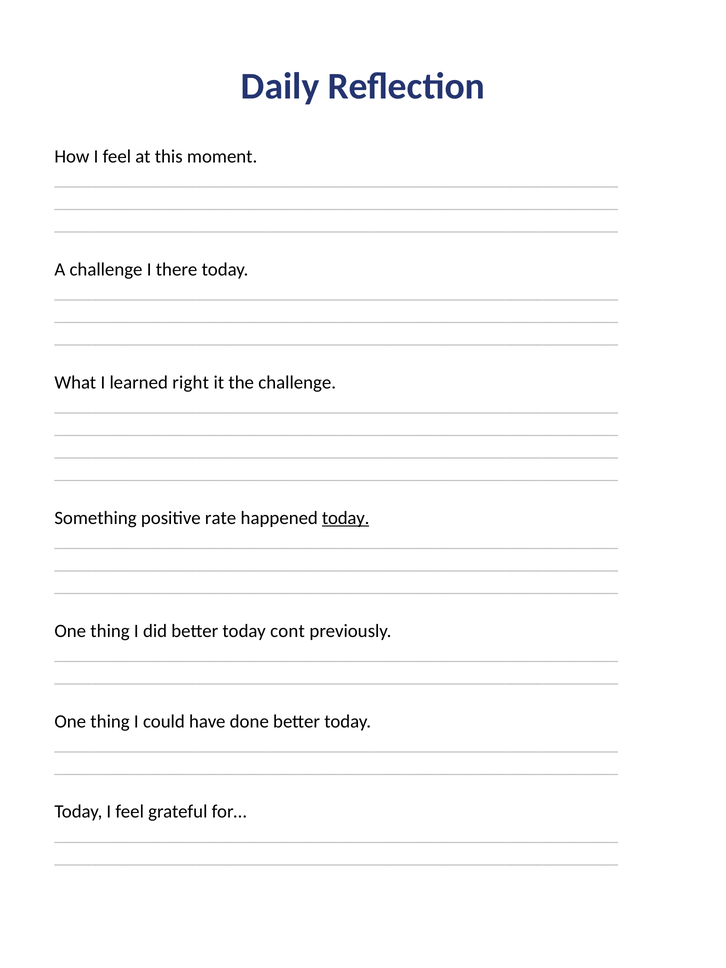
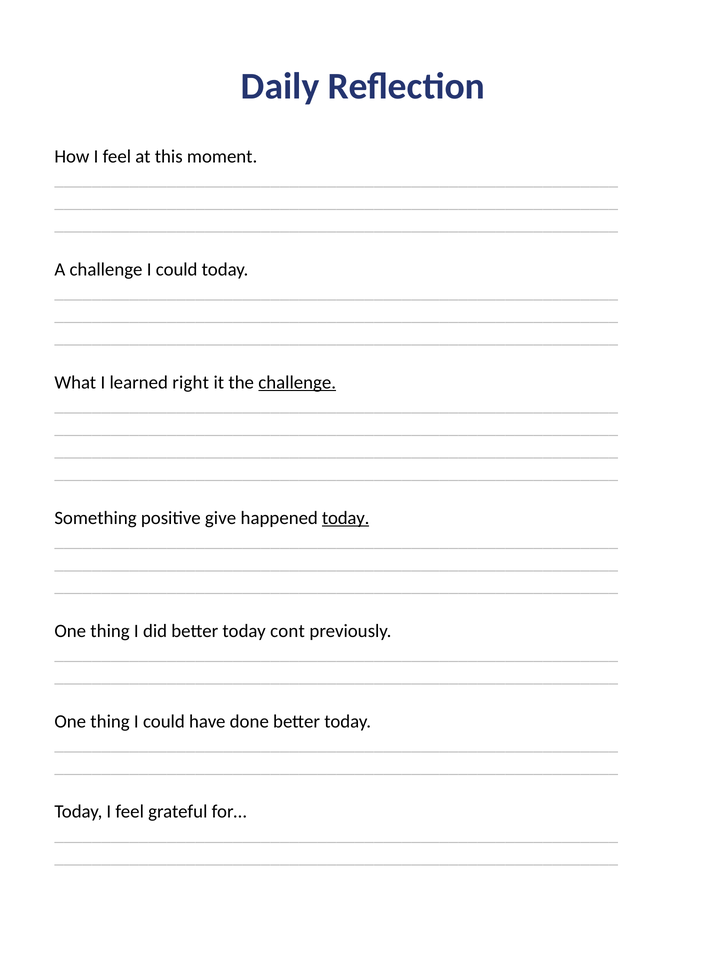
challenge I there: there -> could (177, 269)
challenge underline: none -> present (297, 382)
rate: rate -> give (221, 518)
